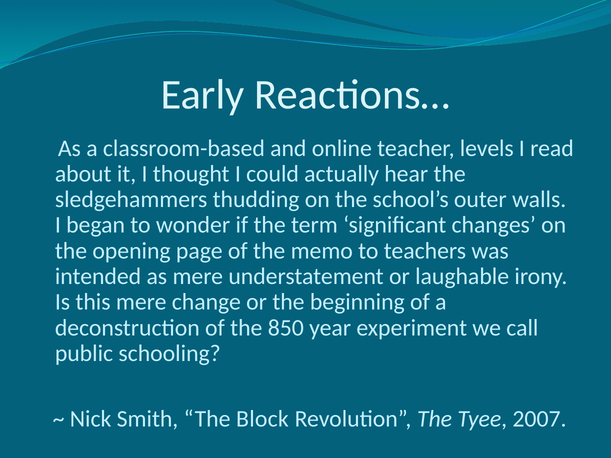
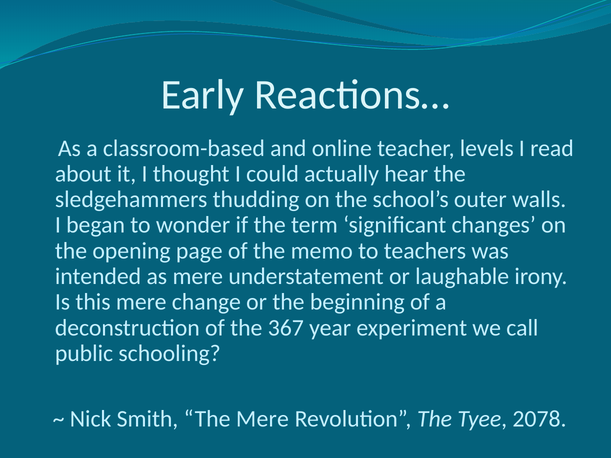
850: 850 -> 367 (286, 328)
The Block: Block -> Mere (262, 419)
2007: 2007 -> 2078 (540, 419)
